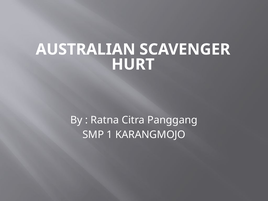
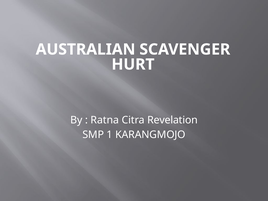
Panggang: Panggang -> Revelation (172, 120)
